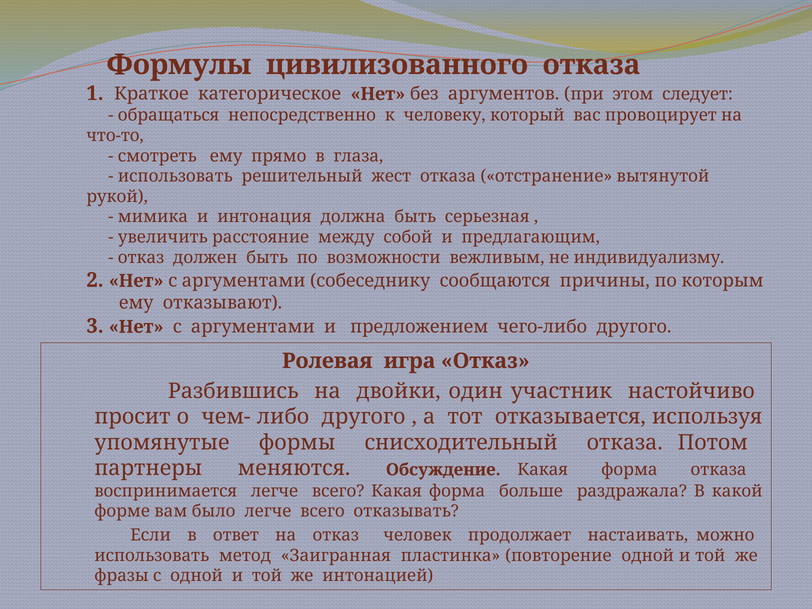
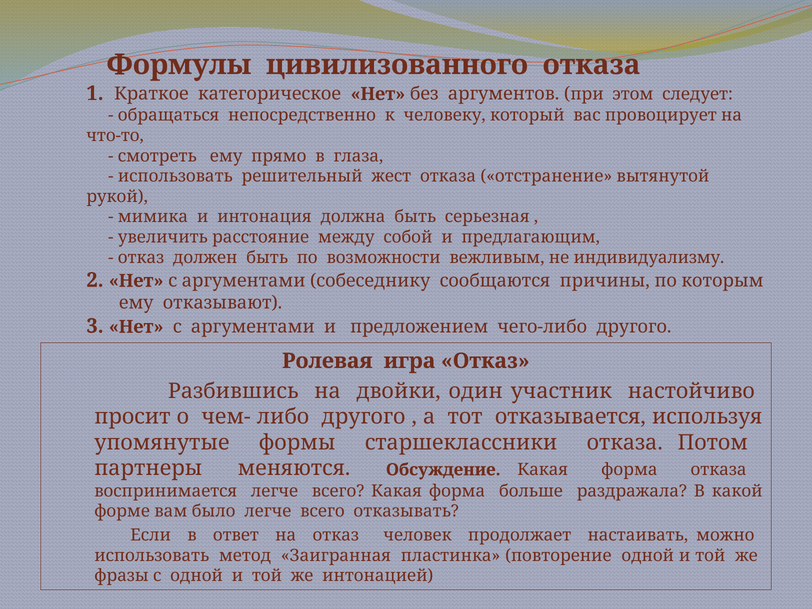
снисходительный: снисходительный -> старшеклассники (461, 443)
